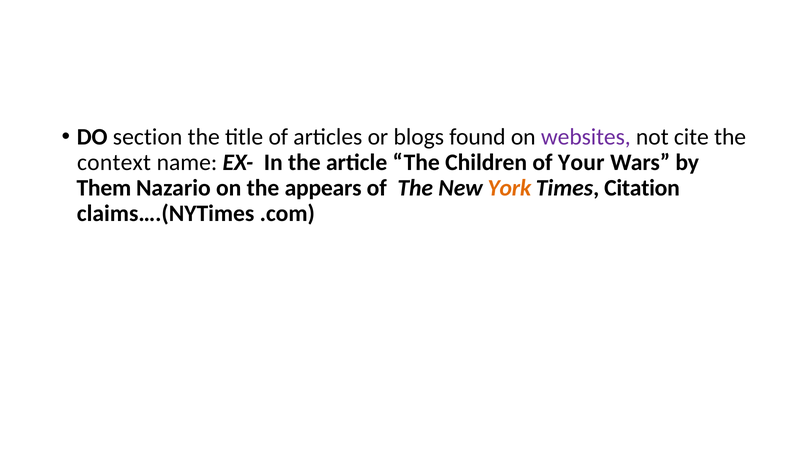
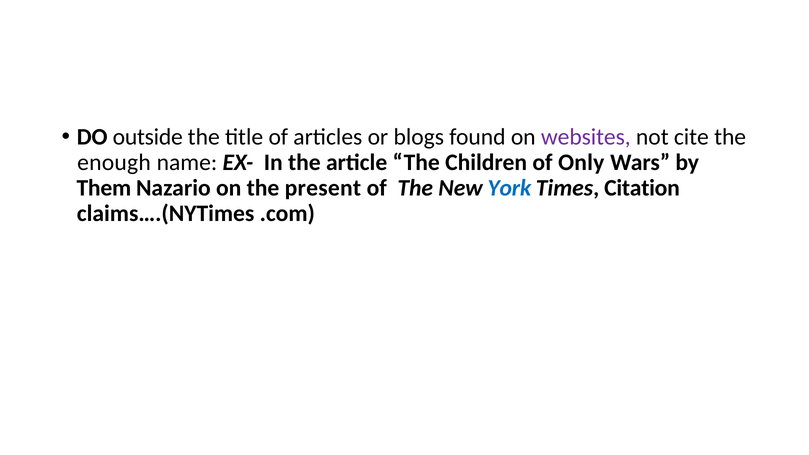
section: section -> outside (148, 137)
context: context -> enough (114, 162)
Your: Your -> Only (581, 162)
appears: appears -> present (323, 188)
York colour: orange -> blue (509, 188)
